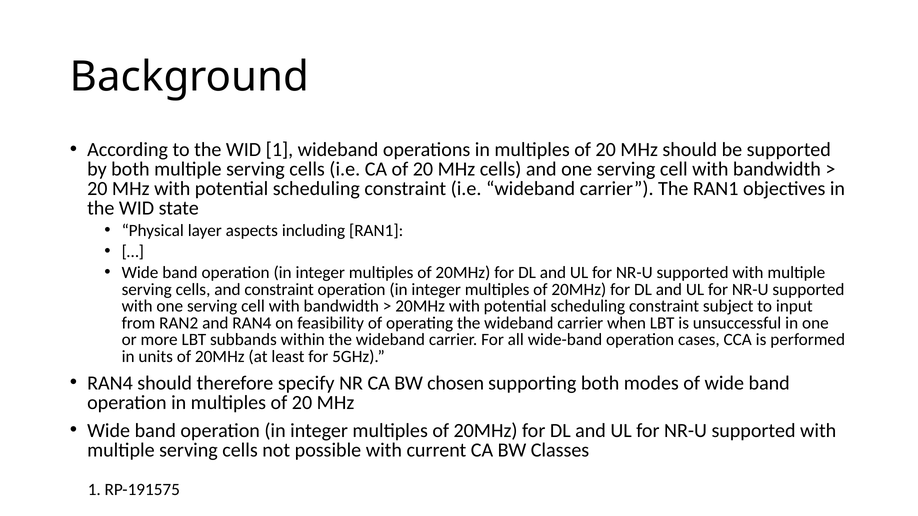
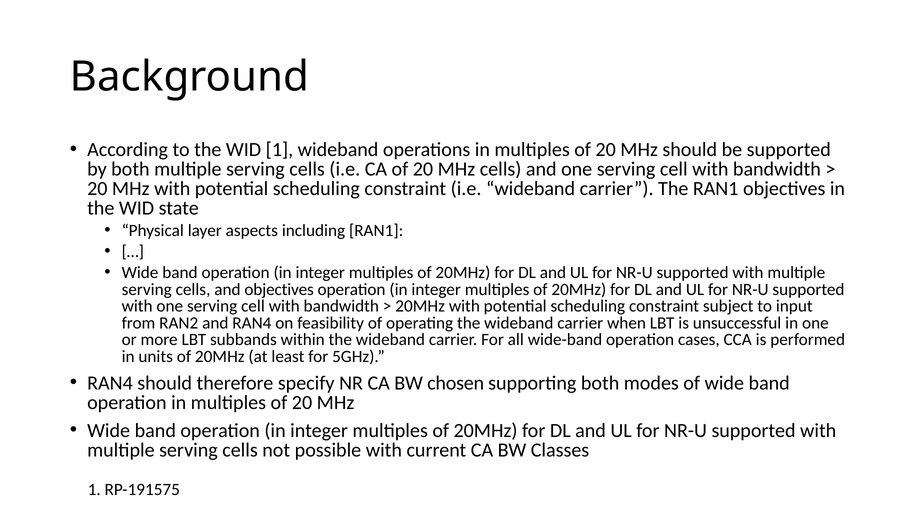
and constraint: constraint -> objectives (279, 290)
